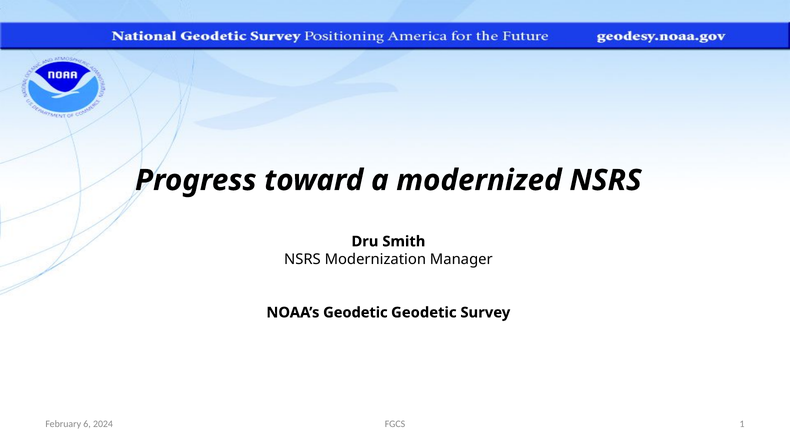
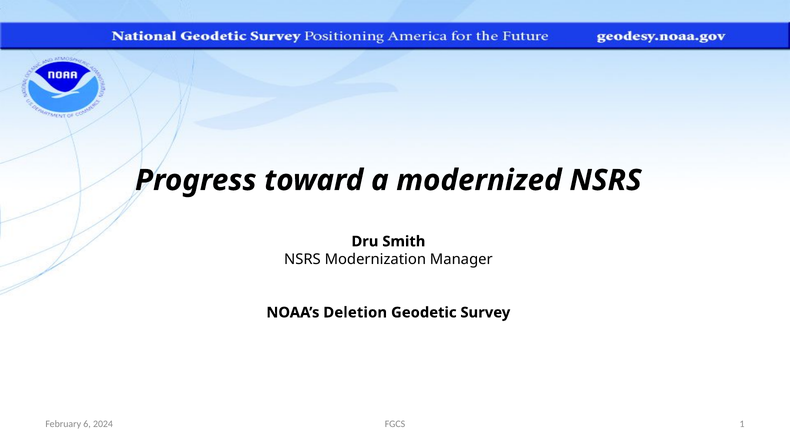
NOAA’s Geodetic: Geodetic -> Deletion (355, 313)
